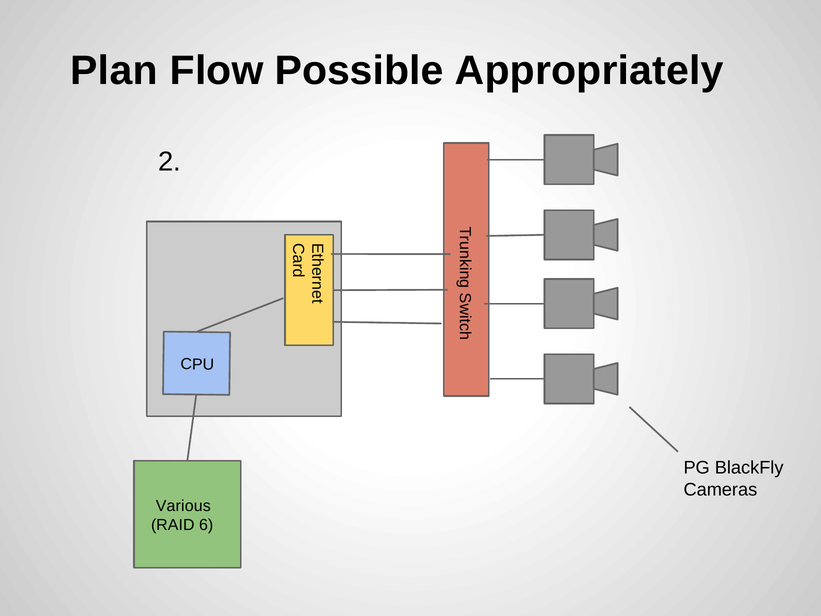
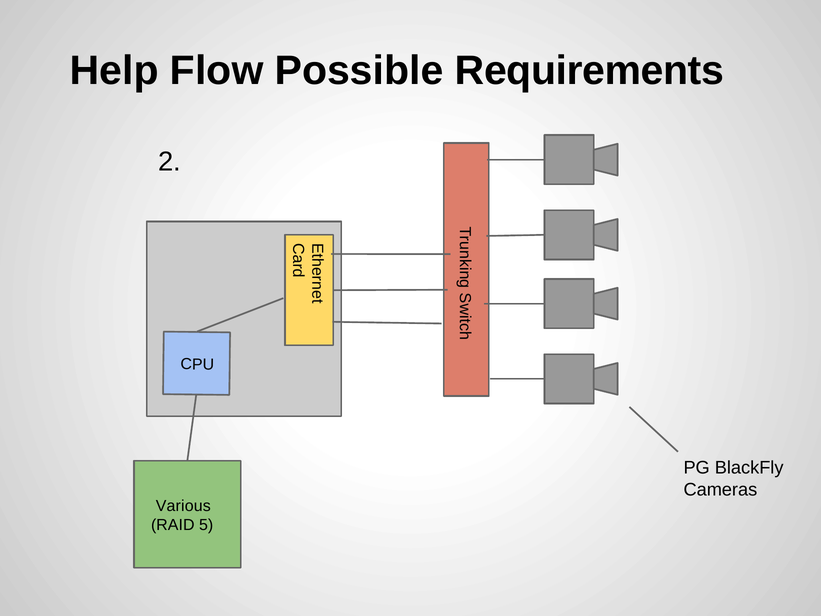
Plan: Plan -> Help (114, 71)
Appropriately: Appropriately -> Requirements (589, 71)
6: 6 -> 5 (206, 525)
